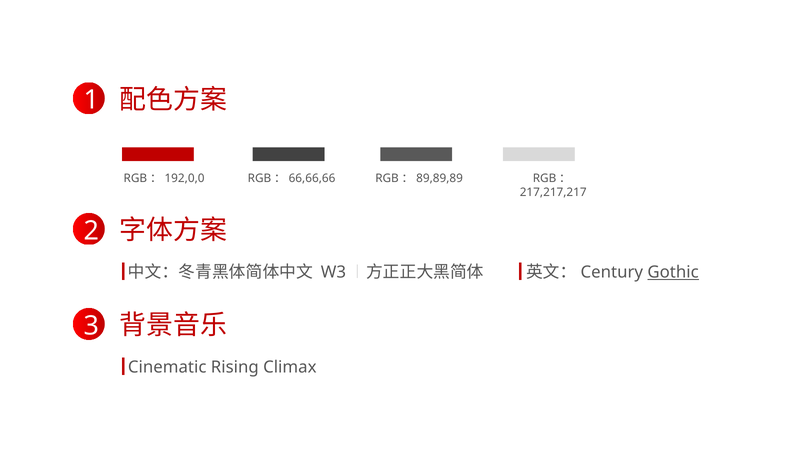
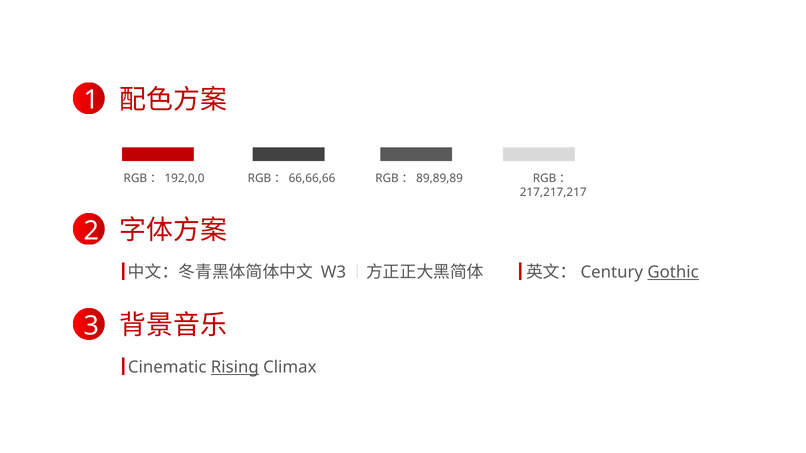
Rising underline: none -> present (235, 368)
